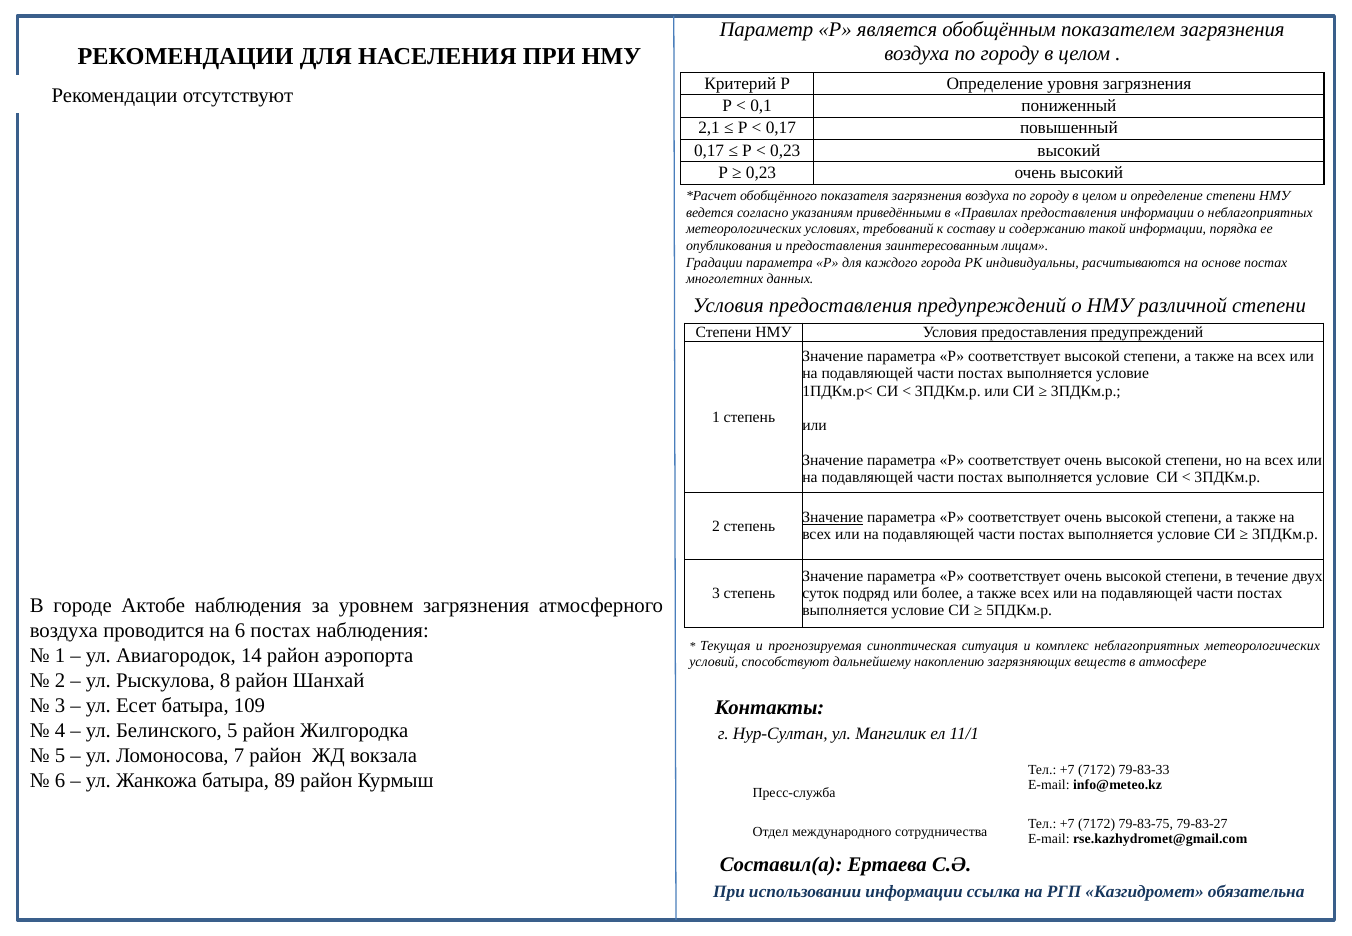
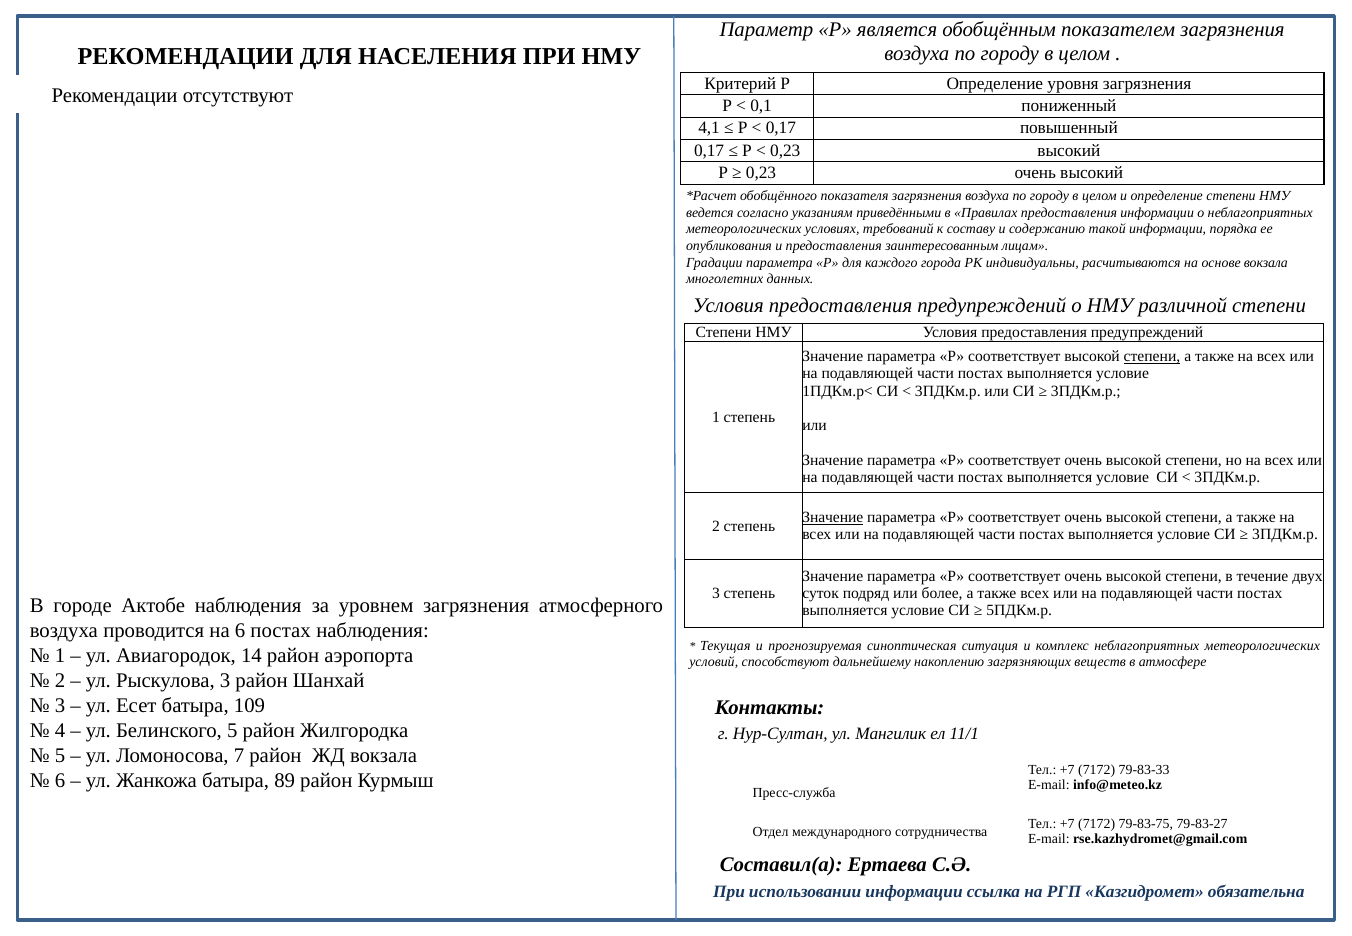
2,1: 2,1 -> 4,1 (709, 128)
основе постах: постах -> вокзала (1266, 263)
степени underline: none -> present (1152, 356)
Рыскулова 8: 8 -> 3 (225, 681)
